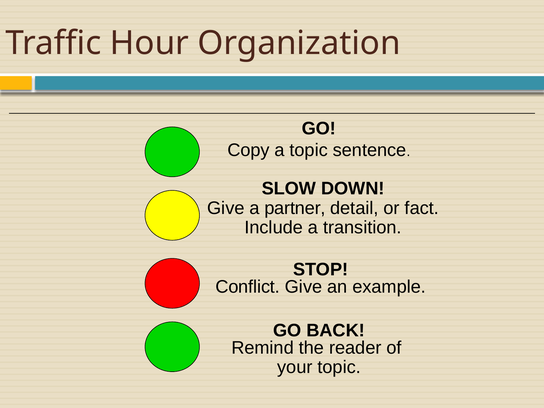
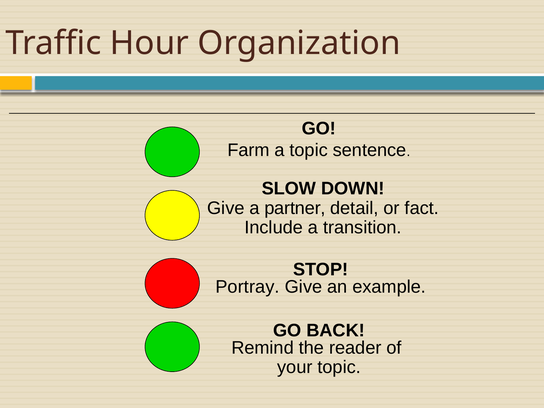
Copy: Copy -> Farm (248, 150)
Conflict: Conflict -> Portray (248, 287)
